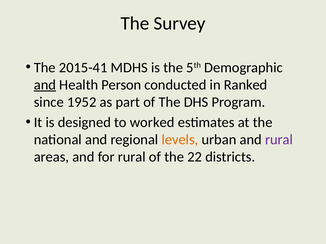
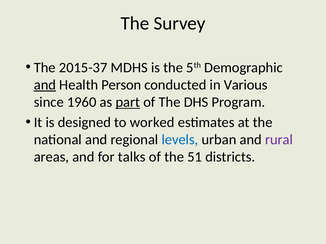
2015-41: 2015-41 -> 2015-37 (83, 68)
Ranked: Ranked -> Various (246, 85)
1952: 1952 -> 1960 (82, 102)
part underline: none -> present (128, 102)
levels colour: orange -> blue (180, 140)
for rural: rural -> talks (132, 157)
22: 22 -> 51 (195, 157)
